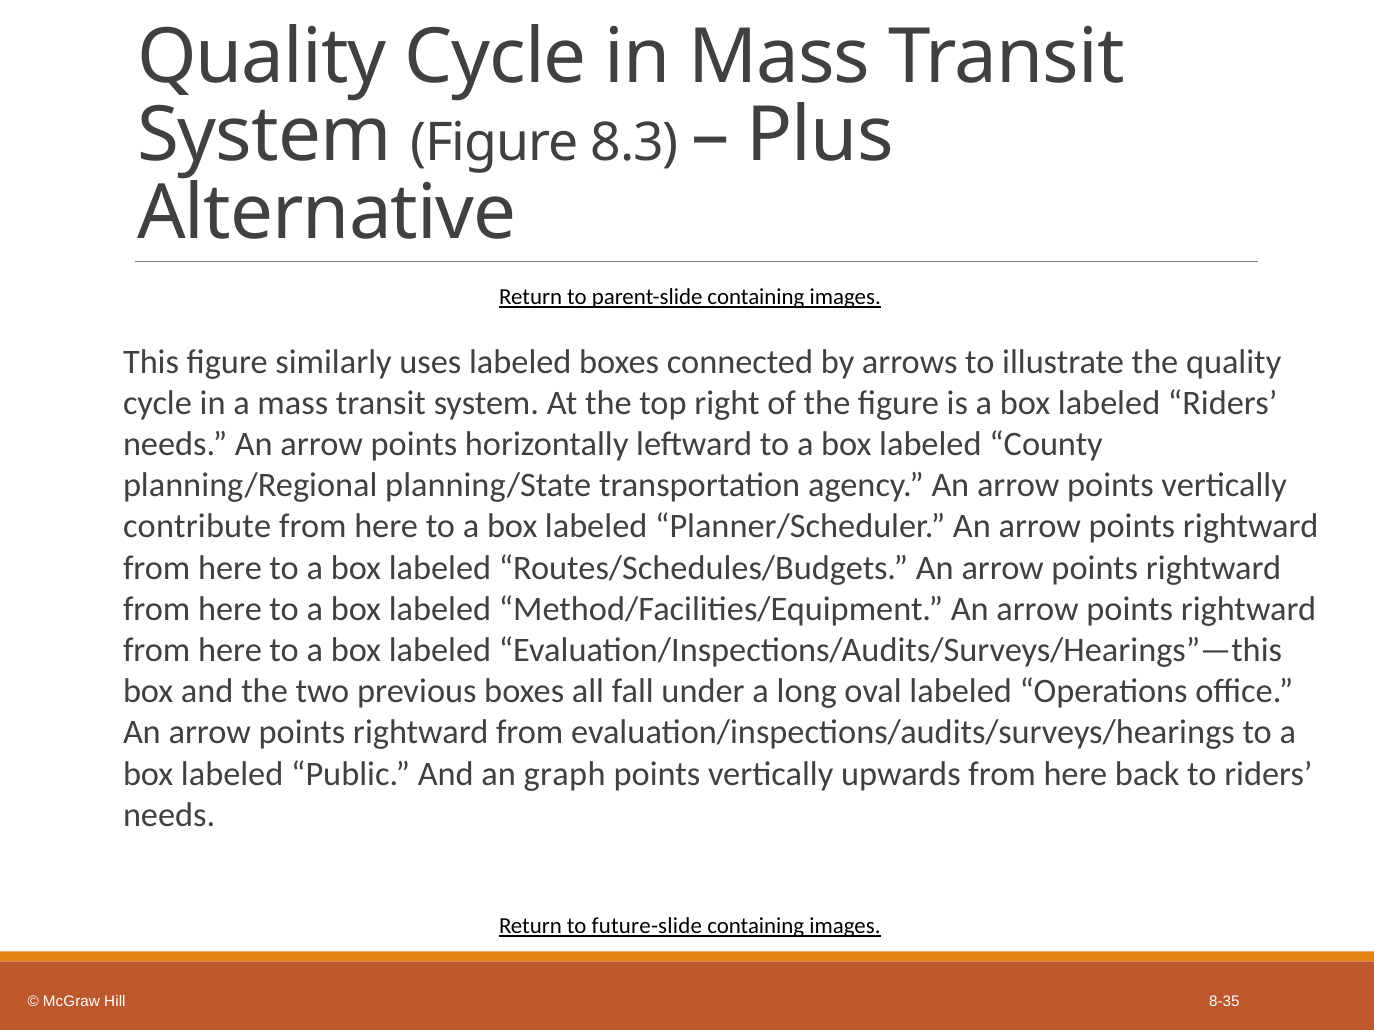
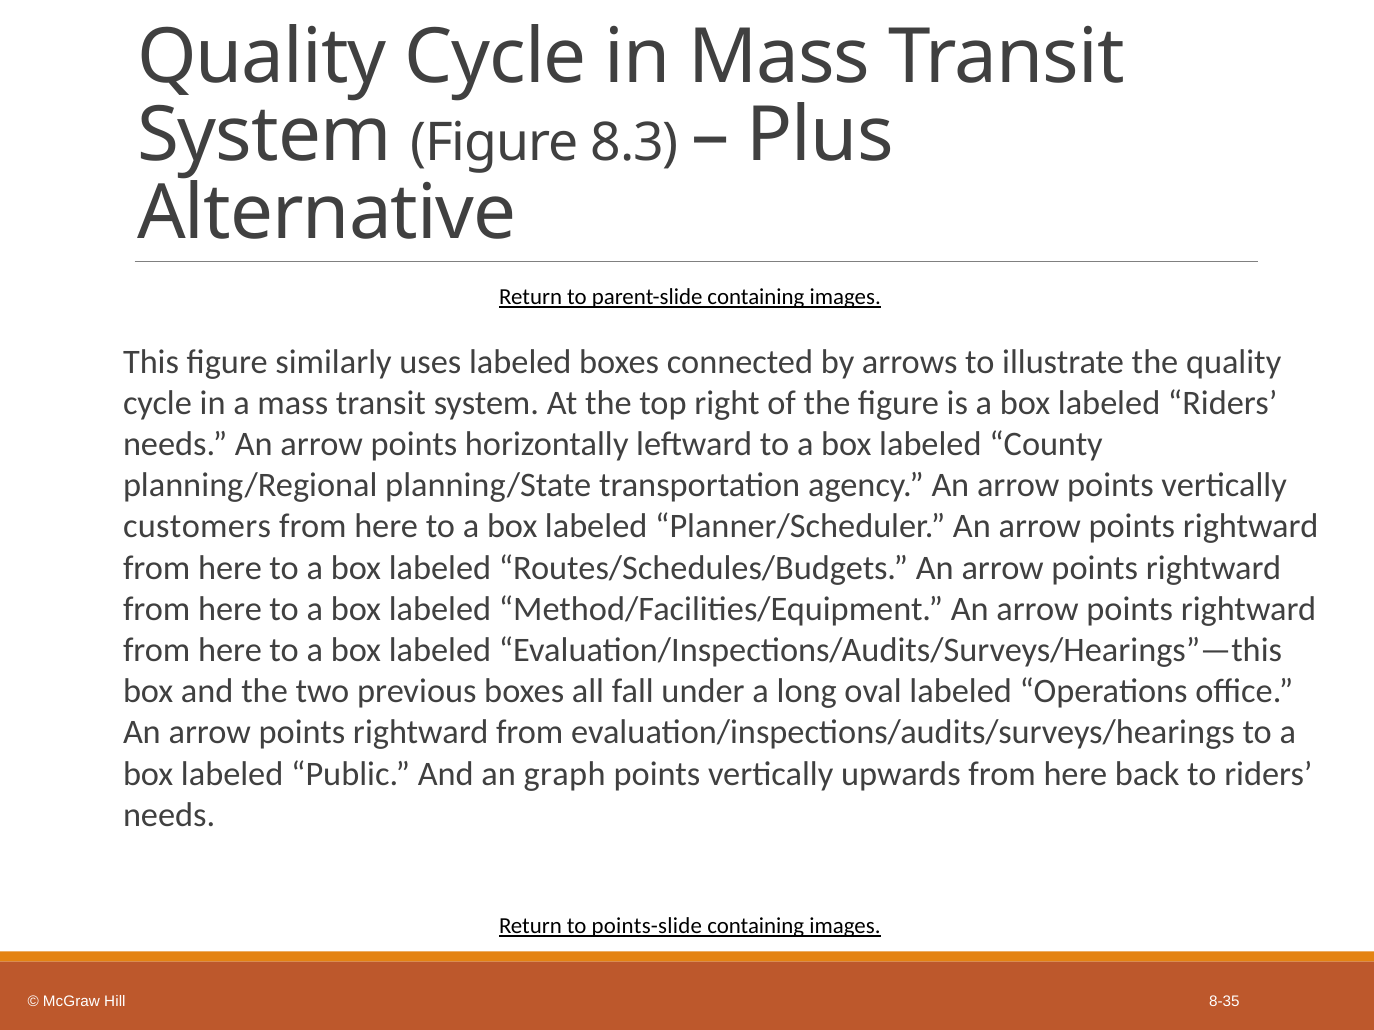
contribute: contribute -> customers (197, 527)
future-slide: future-slide -> points-slide (647, 926)
